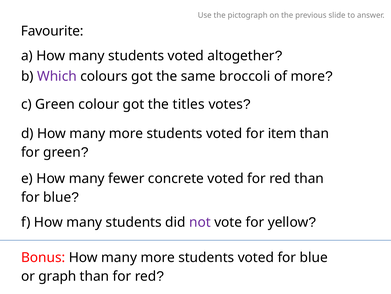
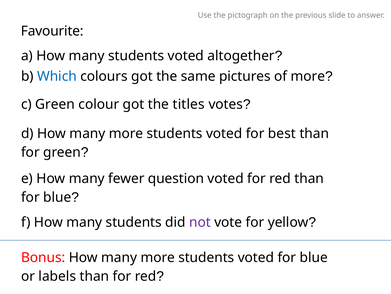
Which colour: purple -> blue (57, 76)
broccoli: broccoli -> pictures (245, 76)
item: item -> best (282, 133)
concrete: concrete -> question (176, 178)
graph: graph -> labels (57, 276)
